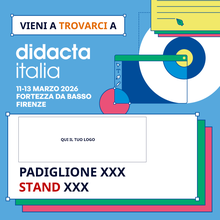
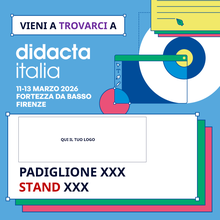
TROVARCI colour: orange -> purple (83, 26)
